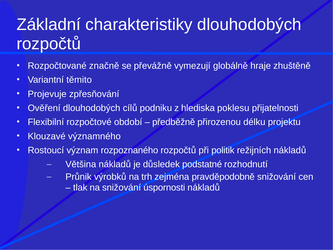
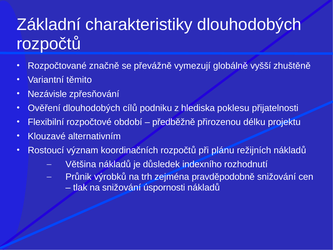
hraje: hraje -> vyšší (261, 66)
Projevuje: Projevuje -> Nezávisle (47, 94)
významného: významného -> alternativním (94, 136)
rozpoznaného: rozpoznaného -> koordinačních (129, 150)
politik: politik -> plánu (223, 150)
podstatné: podstatné -> indexního (202, 164)
